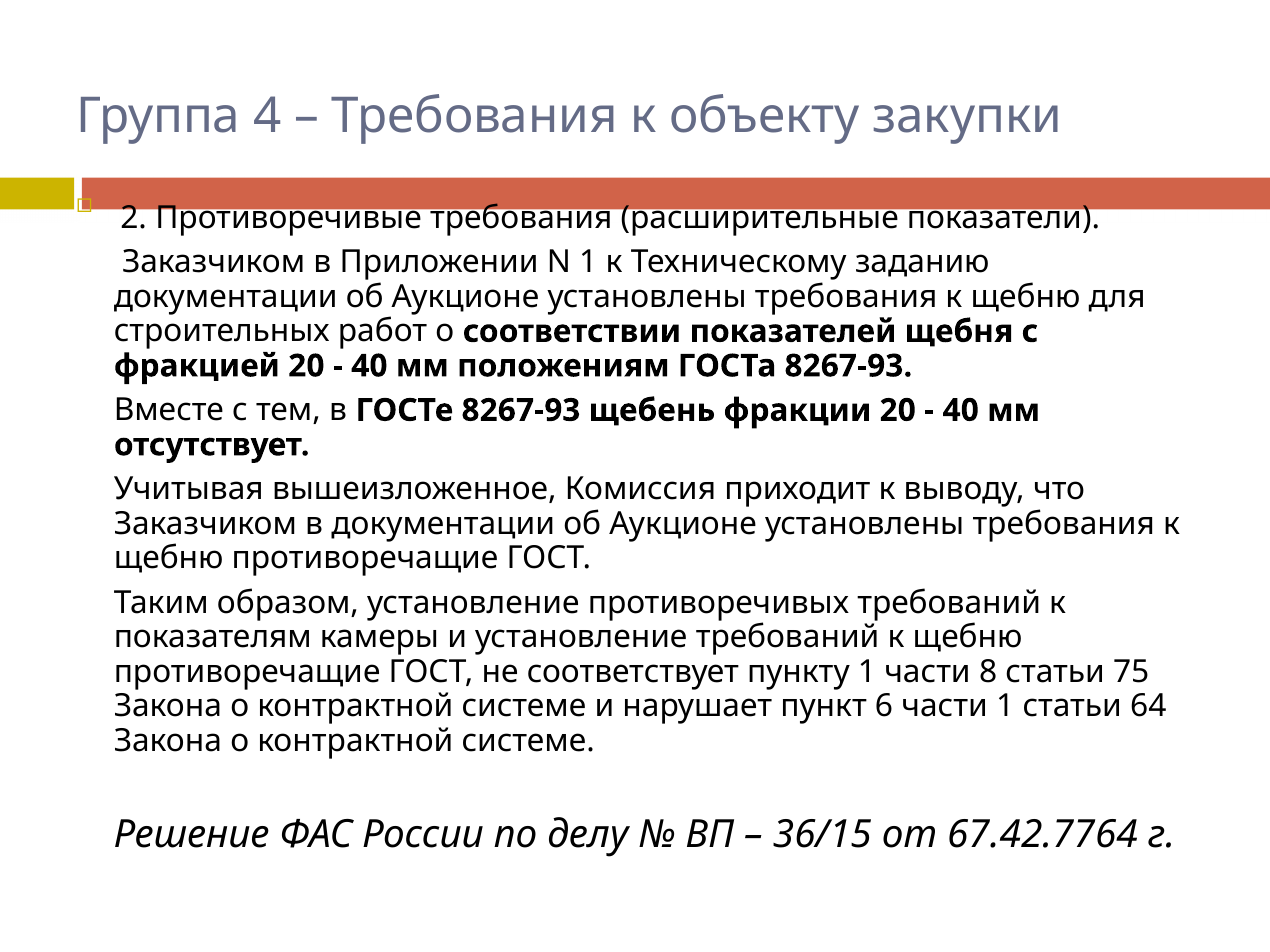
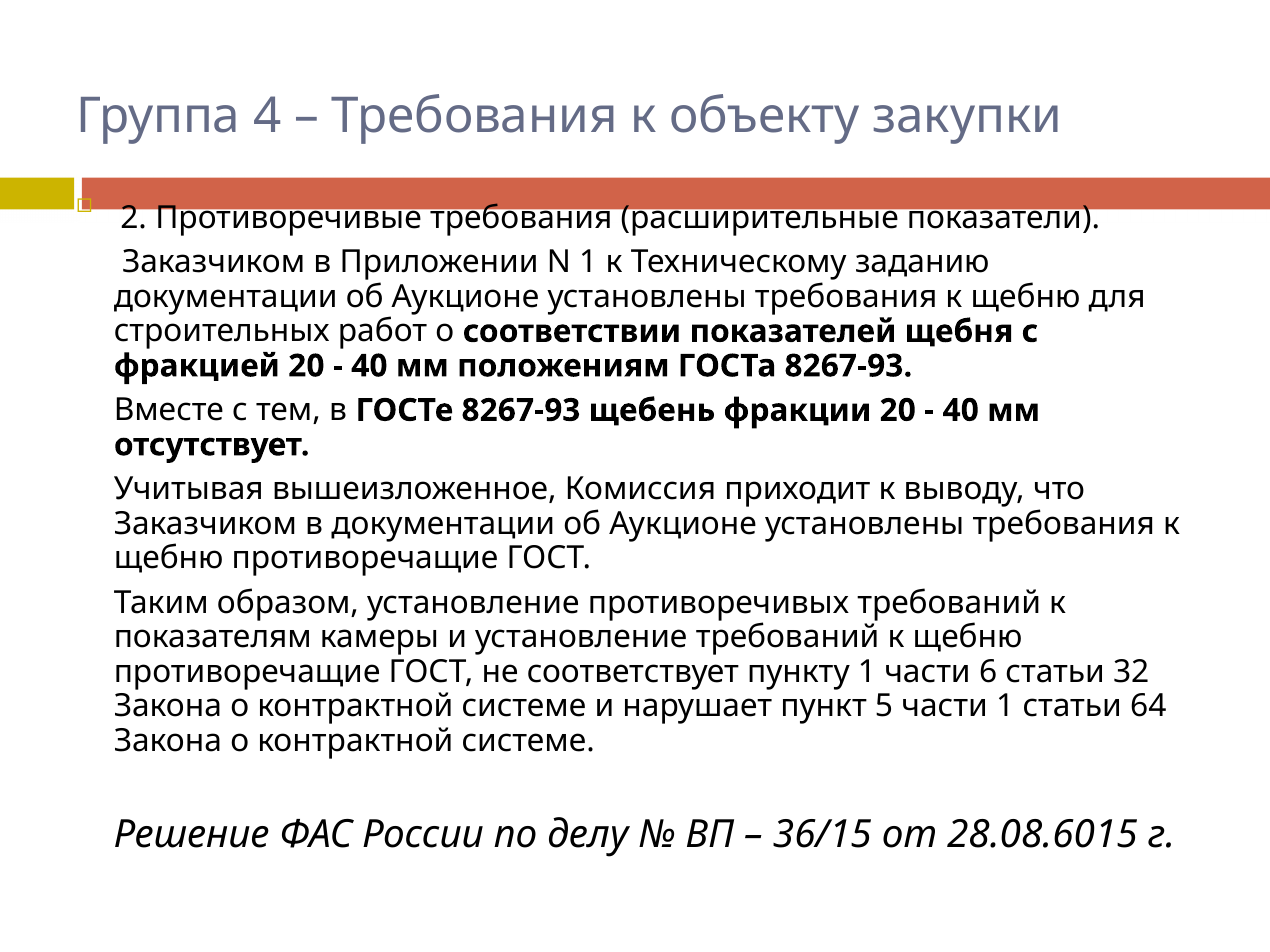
8: 8 -> 6 (988, 672)
75: 75 -> 32 (1131, 672)
6: 6 -> 5 (884, 707)
67.42.7764: 67.42.7764 -> 28.08.6015 (1042, 835)
